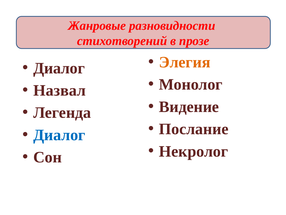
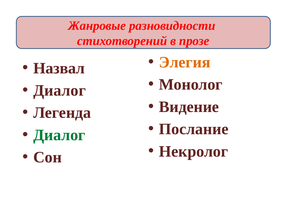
Диалог: Диалог -> Назвал (59, 68)
Назвал: Назвал -> Диалог (60, 90)
Диалог colour: blue -> green (59, 135)
